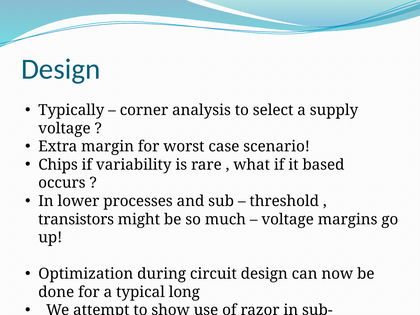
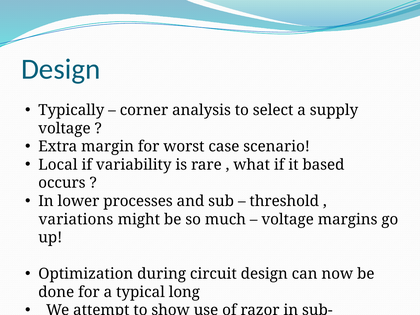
Chips: Chips -> Local (58, 165)
transistors: transistors -> variations (76, 219)
